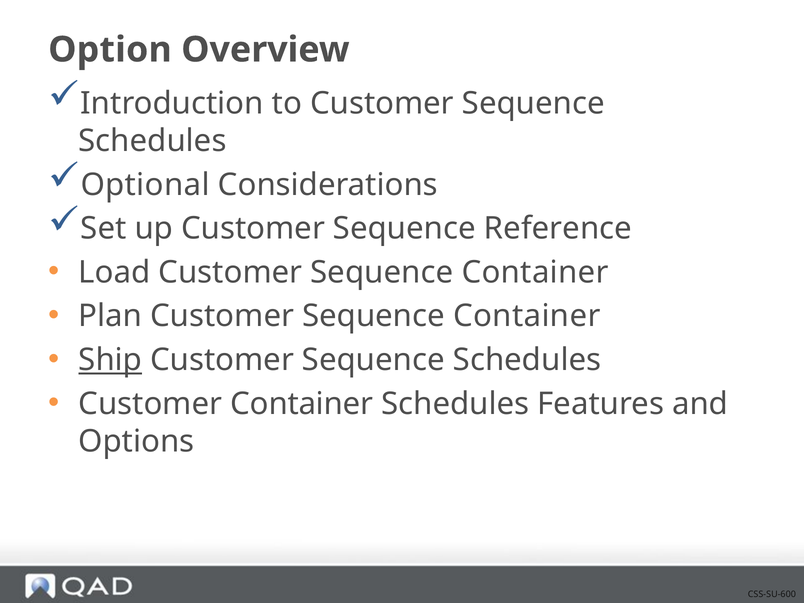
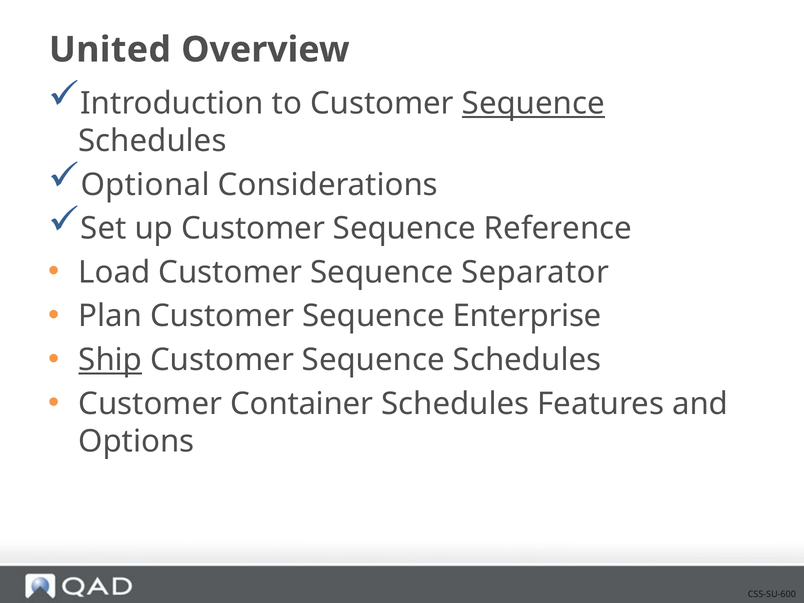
Option: Option -> United (110, 50)
Sequence underline: none -> present (533, 103)
Load Customer Sequence Container: Container -> Separator (535, 272)
Plan Customer Sequence Container: Container -> Enterprise (527, 316)
